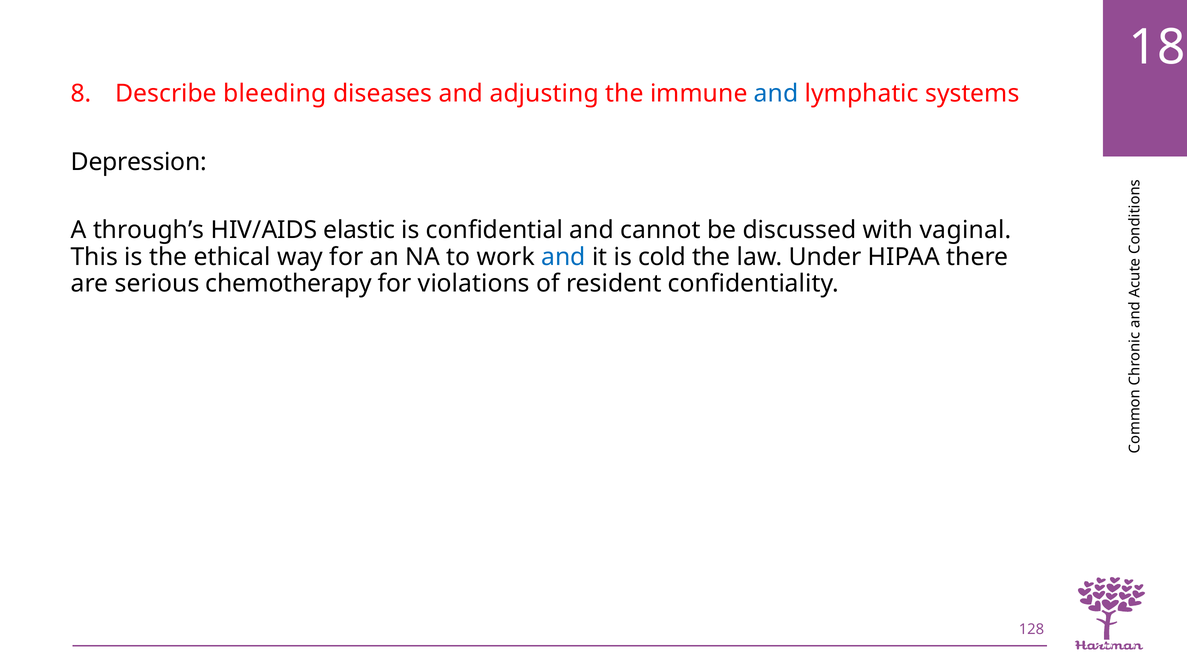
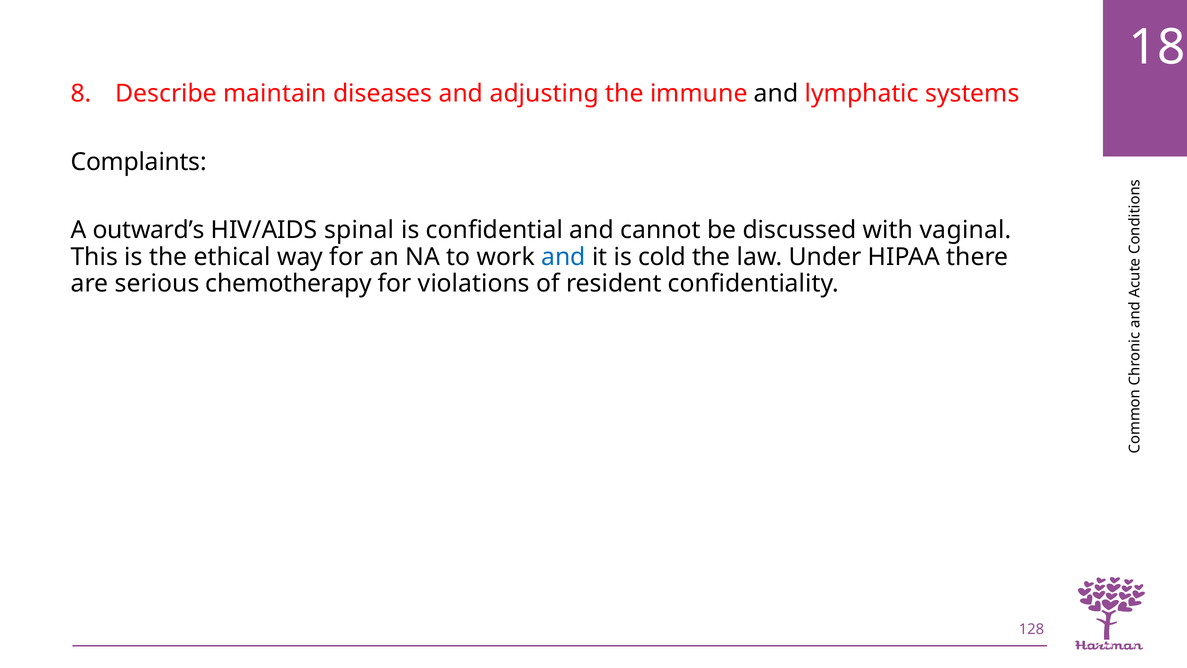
bleeding: bleeding -> maintain (275, 94)
and colour: blue -> black (776, 94)
Depression: Depression -> Complaints (139, 162)
through’s: through’s -> outward’s (149, 230)
elastic: elastic -> spinal (359, 230)
